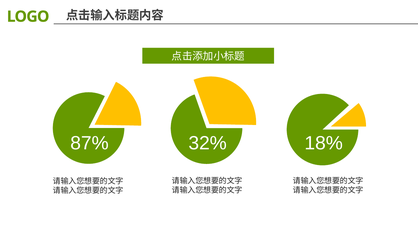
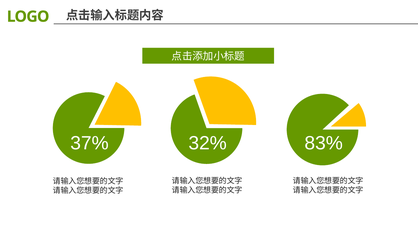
87%: 87% -> 37% (89, 143)
18%: 18% -> 83% (324, 143)
